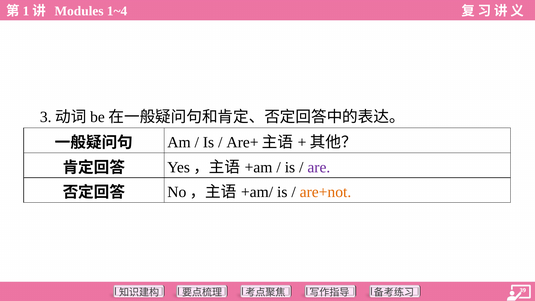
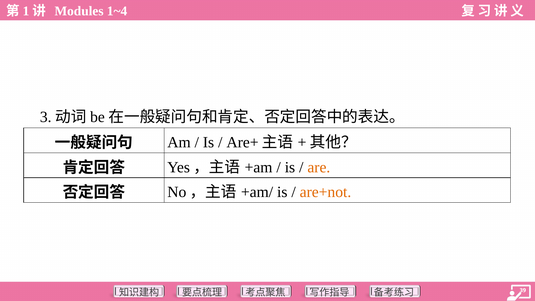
are colour: purple -> orange (319, 167)
